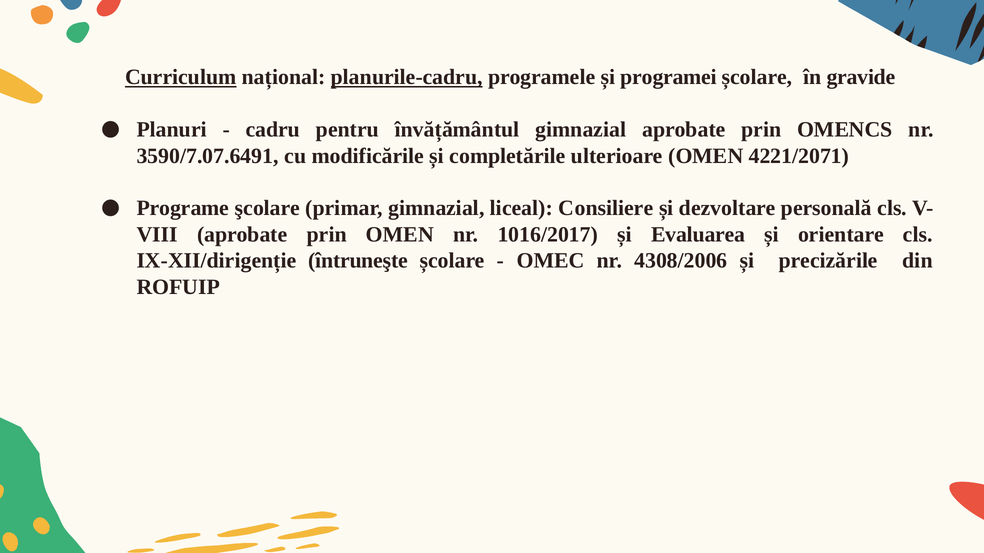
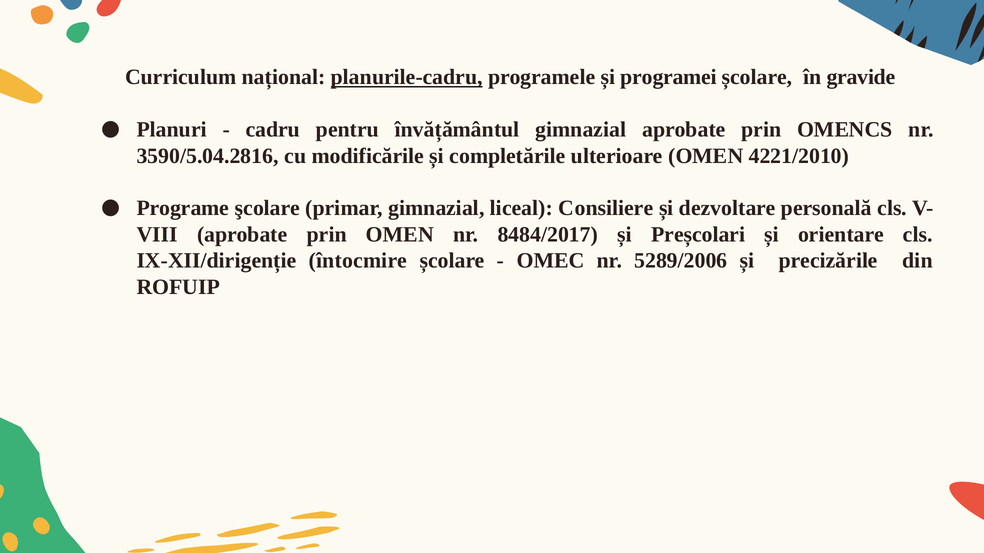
Curriculum underline: present -> none (181, 77)
3590/7.07.6491: 3590/7.07.6491 -> 3590/5.04.2816 (208, 156)
4221/2071: 4221/2071 -> 4221/2010 (799, 156)
1016/2017: 1016/2017 -> 8484/2017 (548, 235)
Evaluarea: Evaluarea -> Preșcolari (698, 235)
întruneşte: întruneşte -> întocmire (358, 261)
4308/2006: 4308/2006 -> 5289/2006 (681, 261)
